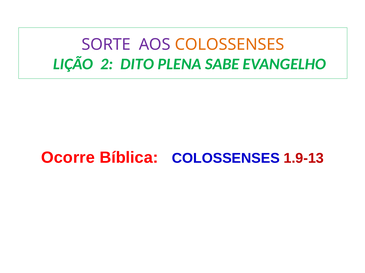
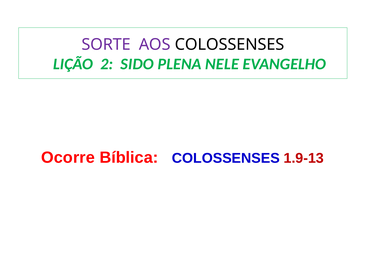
COLOSSENSES colour: orange -> black (229, 45)
DITO: DITO -> SIDO (137, 64)
SABE: SABE -> NELE (222, 64)
